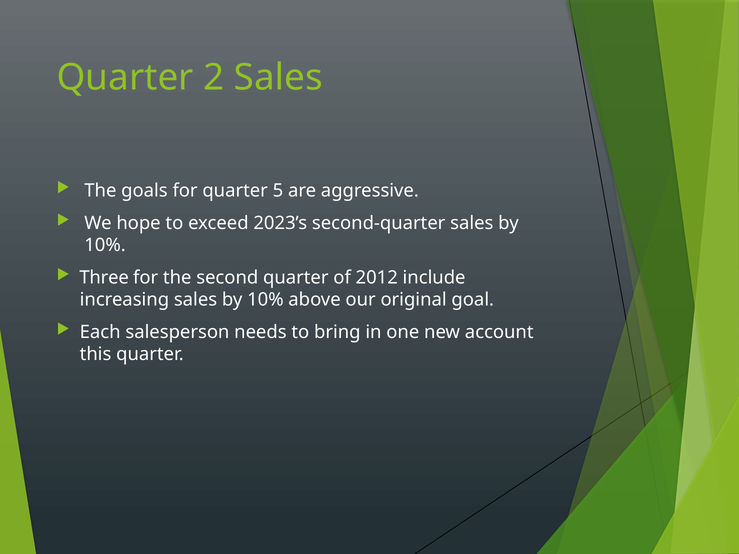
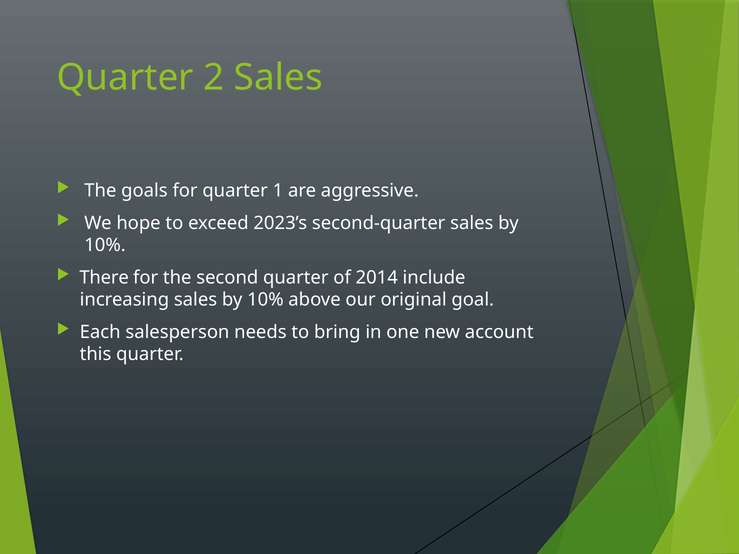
5: 5 -> 1 (278, 191)
Three: Three -> There (104, 278)
2012: 2012 -> 2014 (377, 278)
